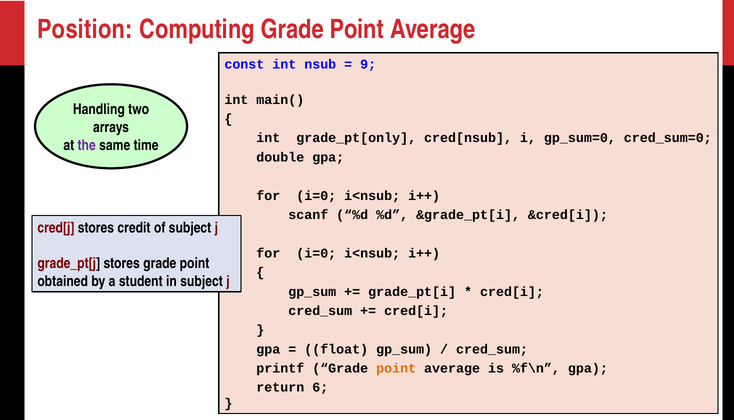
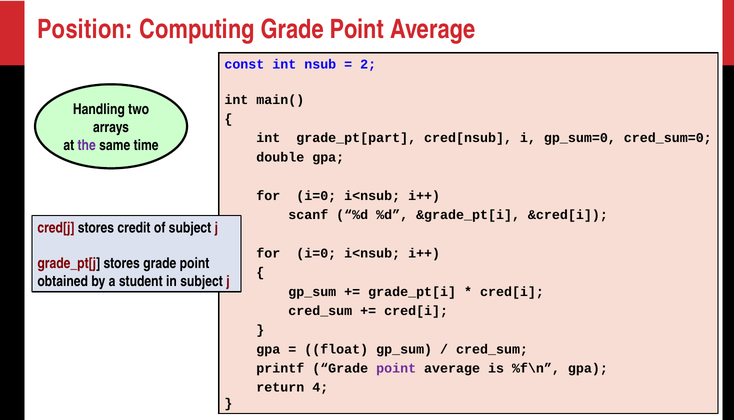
9: 9 -> 2 (368, 64)
grade_pt[only: grade_pt[only -> grade_pt[part (356, 138)
point colour: orange -> purple (396, 368)
return 6: 6 -> 4 (320, 387)
